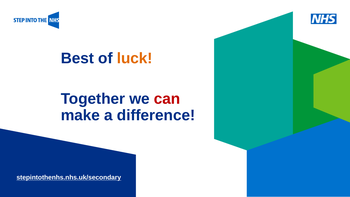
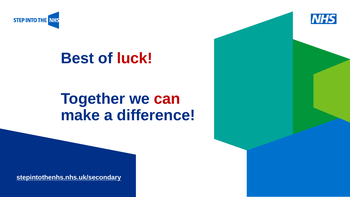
luck colour: orange -> red (135, 58)
